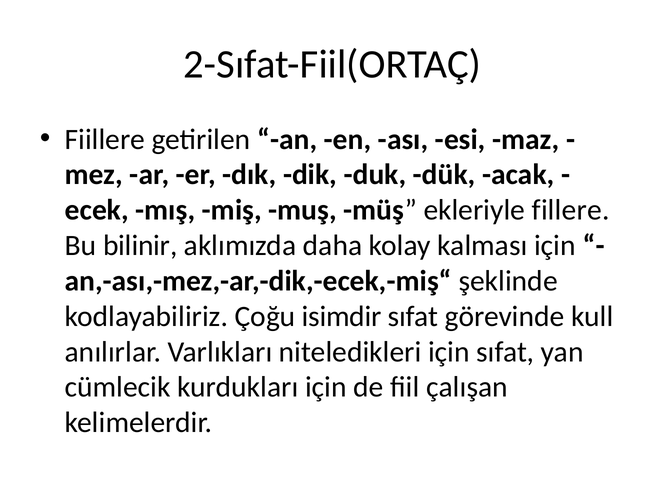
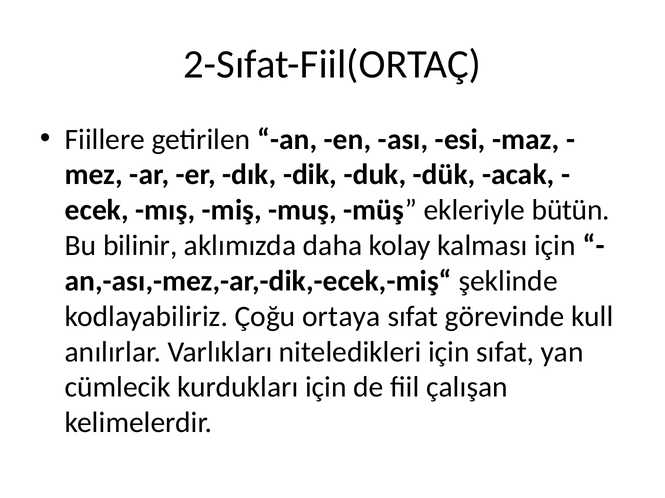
fillere: fillere -> bütün (571, 210)
isimdir: isimdir -> ortaya (341, 317)
